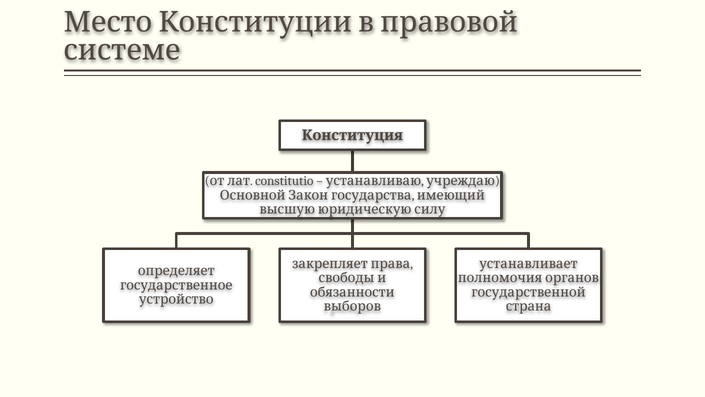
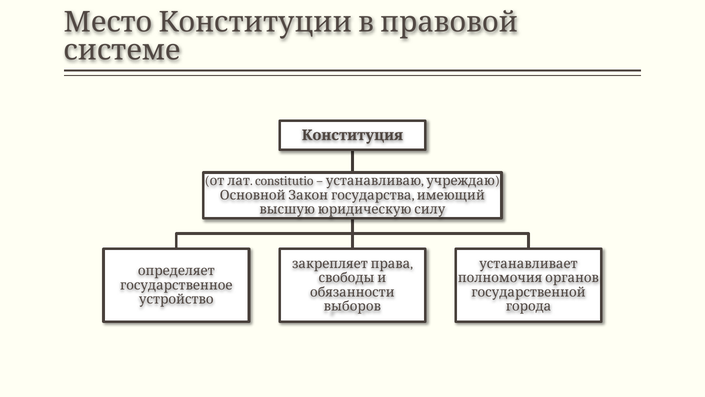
страна: страна -> города (529, 306)
